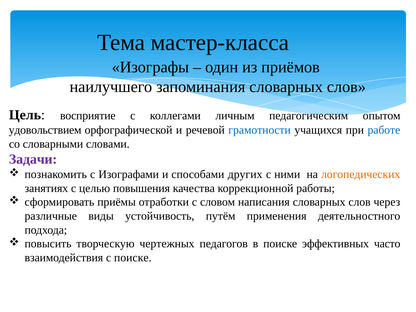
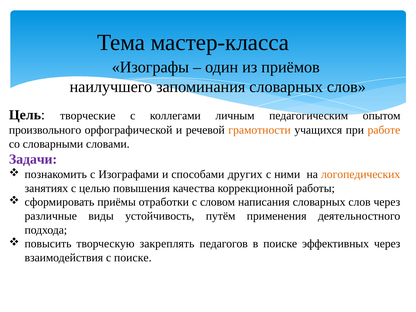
восприятие: восприятие -> творческие (88, 116)
удовольствием: удовольствием -> произвольного (45, 130)
грамотности colour: blue -> orange (260, 130)
работе colour: blue -> orange (384, 130)
чертежных: чертежных -> закреплять (167, 244)
эффективных часто: часто -> через (387, 244)
